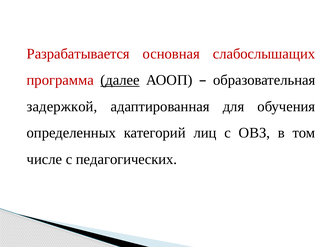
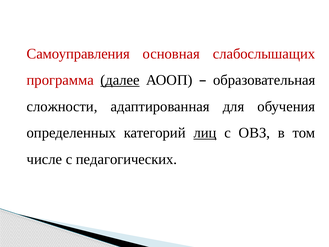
Разрабатывается: Разрабатывается -> Самоуправления (78, 54)
задержкой: задержкой -> сложности (62, 106)
лиц underline: none -> present (205, 133)
